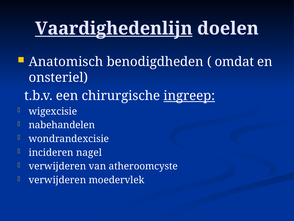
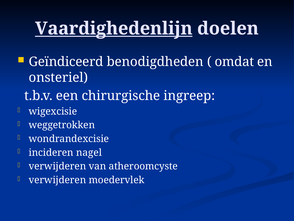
Anatomisch: Anatomisch -> Geïndiceerd (66, 62)
ingreep underline: present -> none (189, 96)
nabehandelen: nabehandelen -> weggetrokken (62, 125)
